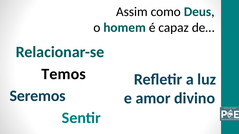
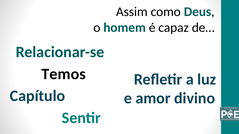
Seremos: Seremos -> Capítulo (37, 96)
